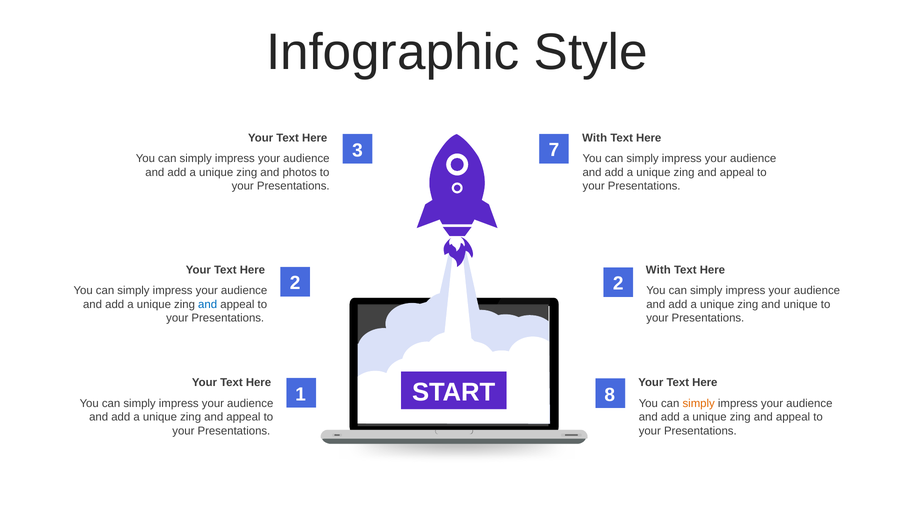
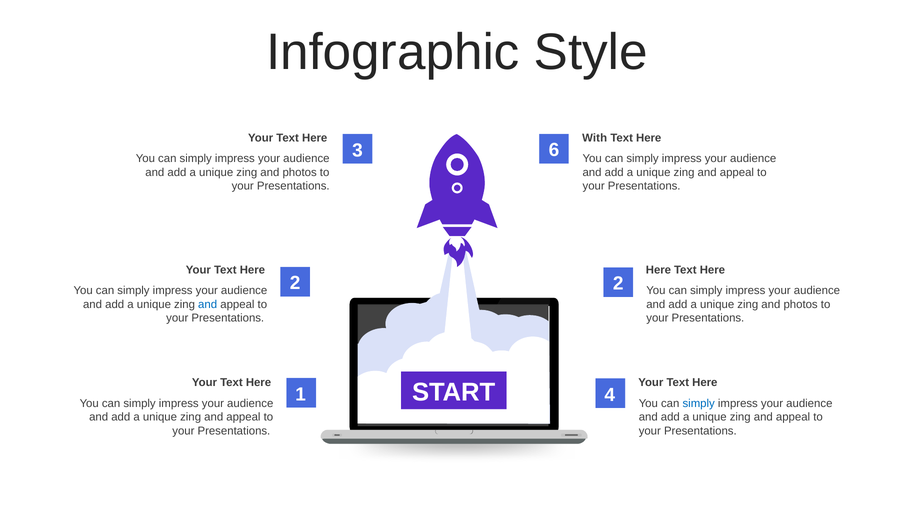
7: 7 -> 6 (554, 150)
With: With -> Here (658, 270)
unique: unique -> photos (801, 304)
8: 8 -> 4 (610, 395)
simply colour: orange -> blue (699, 403)
